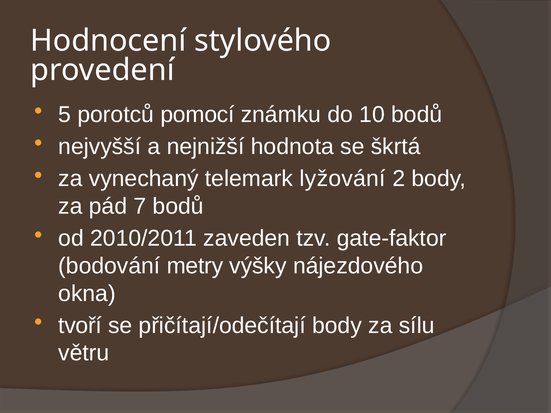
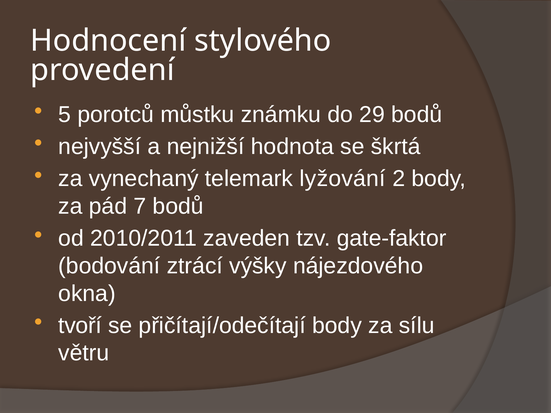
pomocí: pomocí -> můstku (197, 115)
10: 10 -> 29 (372, 115)
metry: metry -> ztrácí (195, 266)
